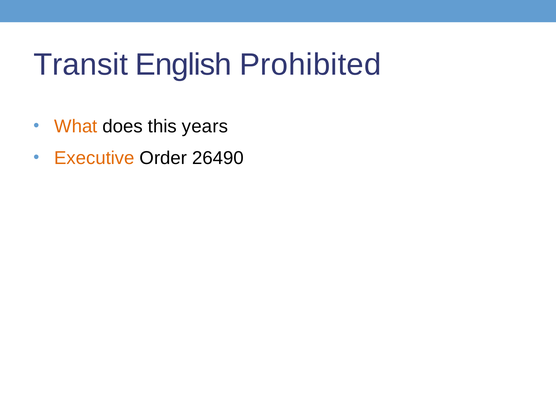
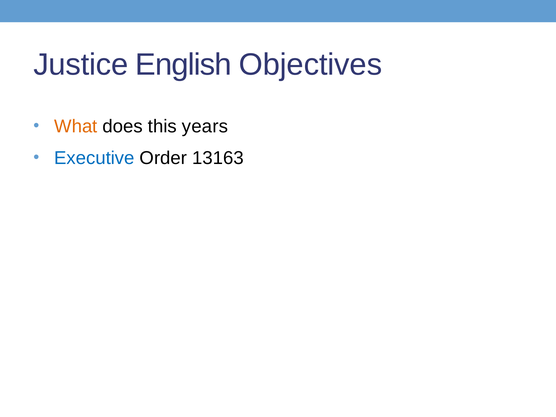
Transit: Transit -> Justice (81, 65)
Prohibited: Prohibited -> Objectives (311, 65)
Executive colour: orange -> blue (94, 158)
26490: 26490 -> 13163 (218, 158)
